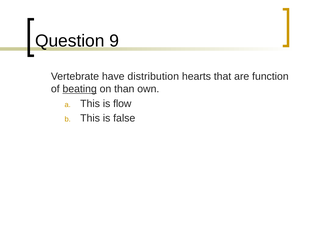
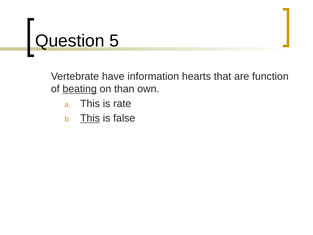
9: 9 -> 5 (114, 41)
distribution: distribution -> information (153, 76)
flow: flow -> rate (122, 103)
This underline: none -> present (90, 118)
